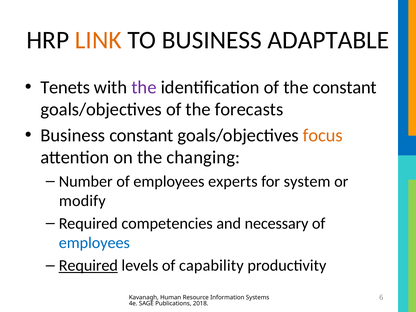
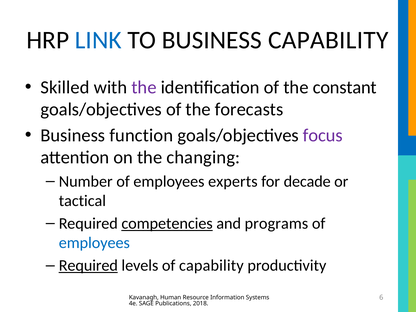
LINK colour: orange -> blue (98, 40)
BUSINESS ADAPTABLE: ADAPTABLE -> CAPABILITY (328, 40)
Tenets: Tenets -> Skilled (65, 87)
Business constant: constant -> function (141, 135)
focus colour: orange -> purple (323, 135)
system: system -> decade (307, 181)
modify: modify -> tactical (82, 201)
competencies underline: none -> present (167, 224)
necessary: necessary -> programs (276, 224)
